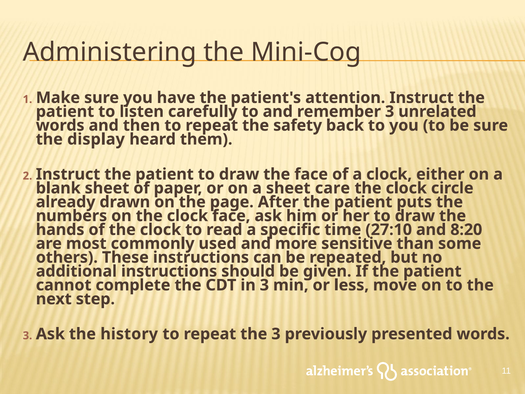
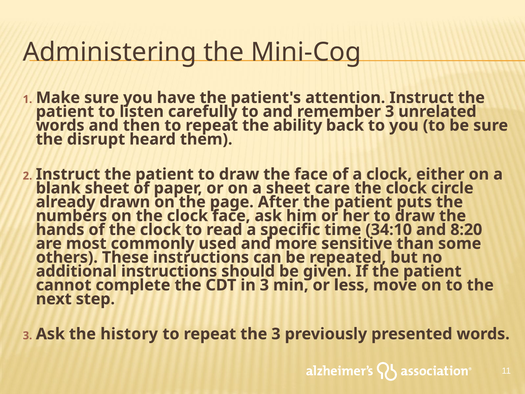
safety: safety -> ability (298, 125)
display: display -> disrupt (96, 139)
27:10: 27:10 -> 34:10 (389, 230)
